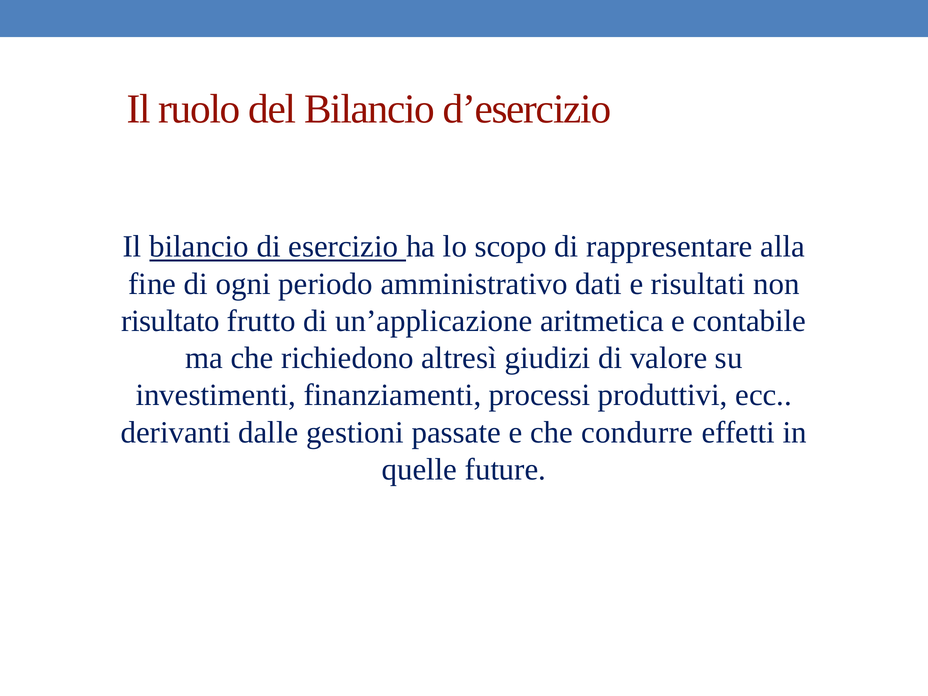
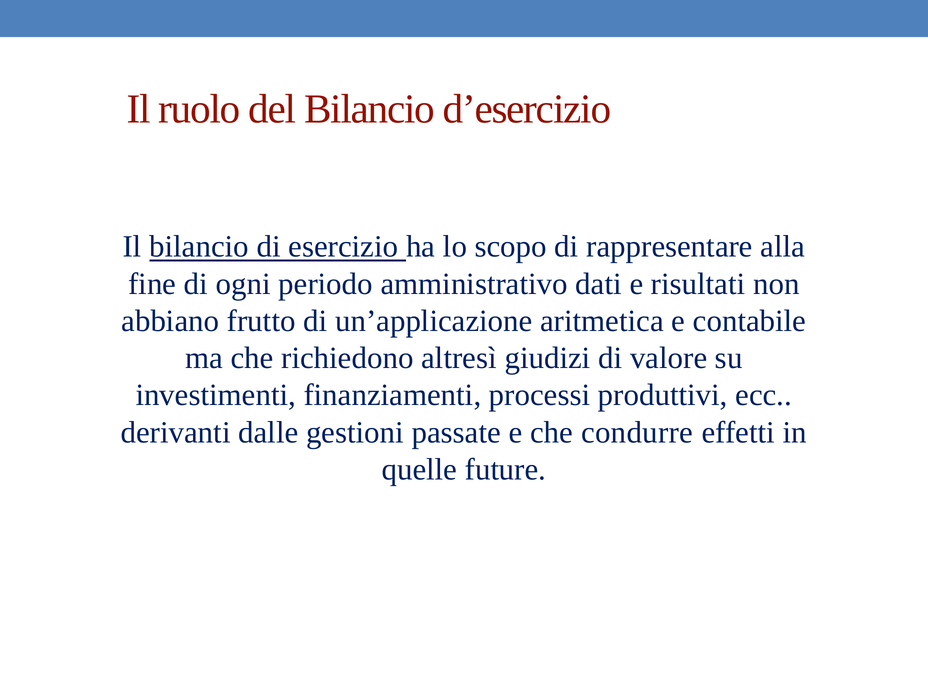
risultato: risultato -> abbiano (170, 321)
